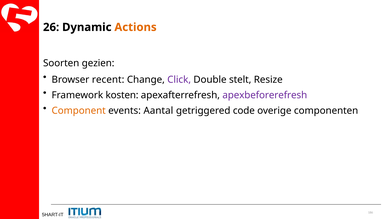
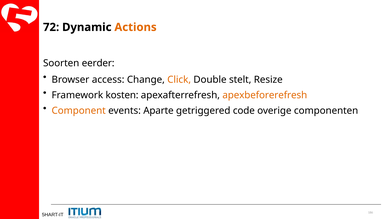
26: 26 -> 72 (51, 27)
gezien: gezien -> eerder (98, 63)
recent: recent -> access (108, 80)
Click colour: purple -> orange (179, 80)
apexbeforerefresh colour: purple -> orange (265, 95)
Aantal: Aantal -> Aparte (158, 111)
